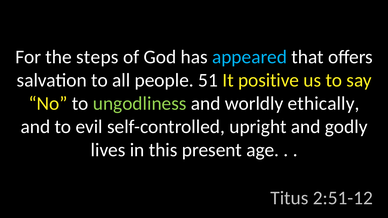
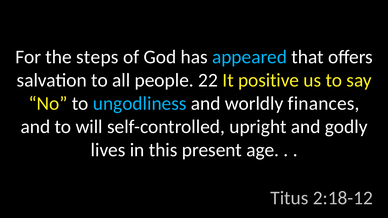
51: 51 -> 22 (208, 80)
ungodliness colour: light green -> light blue (140, 104)
ethically: ethically -> finances (324, 104)
evil: evil -> will (89, 127)
2:51-12: 2:51-12 -> 2:18-12 (343, 198)
